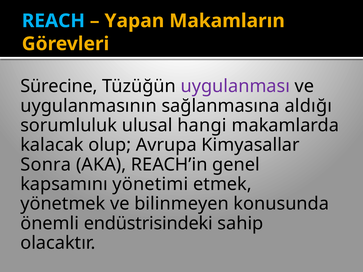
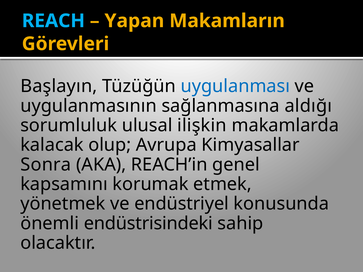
Sürecine: Sürecine -> Başlayın (59, 86)
uygulanması colour: purple -> blue (235, 86)
hangi: hangi -> ilişkin (202, 125)
yönetimi: yönetimi -> korumak (150, 184)
bilinmeyen: bilinmeyen -> endüstriyel (182, 204)
